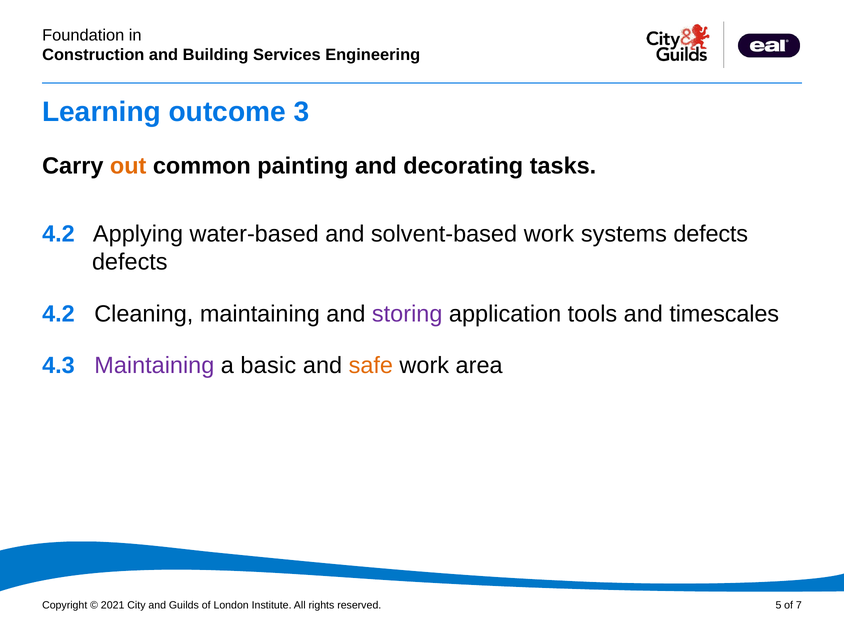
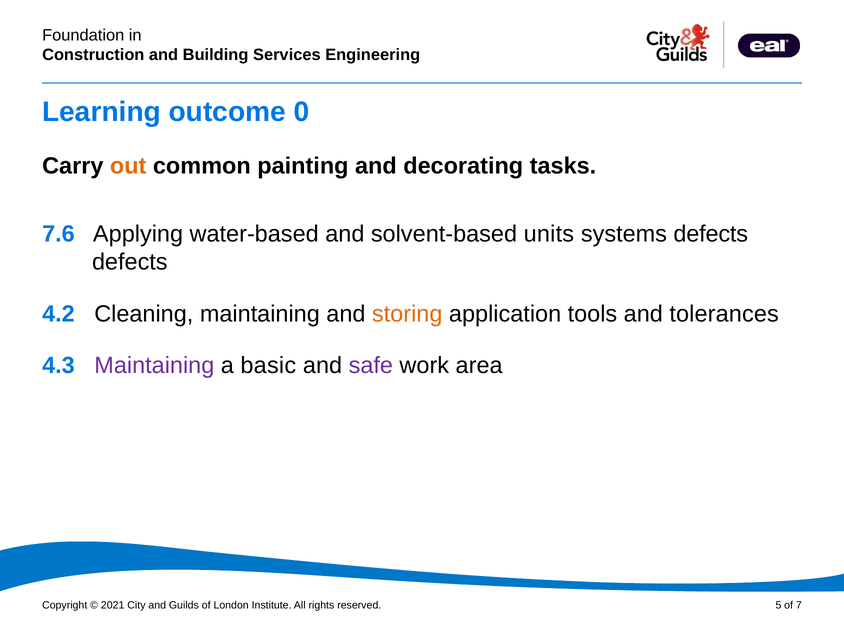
3: 3 -> 0 (301, 112)
4.2: 4.2 -> 7.6 (58, 234)
solvent-based work: work -> units (549, 234)
storing colour: purple -> orange (407, 314)
timescales: timescales -> tolerances (724, 314)
safe colour: orange -> purple (371, 365)
